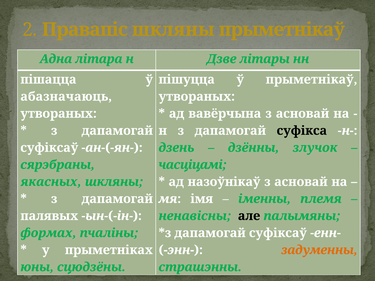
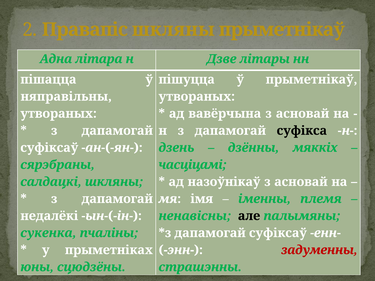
абазначаюць: абазначаюць -> няправільны (66, 97)
злучок: злучок -> мяккіх (315, 148)
якасных: якасных -> салдацкі (51, 182)
палявых: палявых -> недалёкі (49, 216)
формах: формах -> сукенка (48, 233)
задуменны colour: orange -> red (319, 250)
